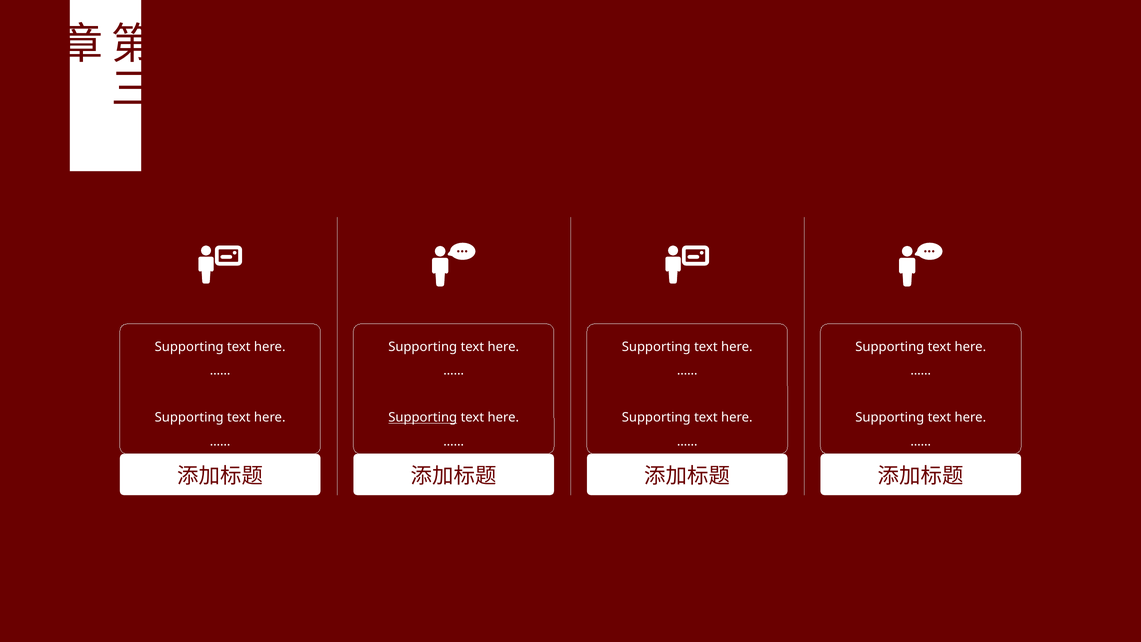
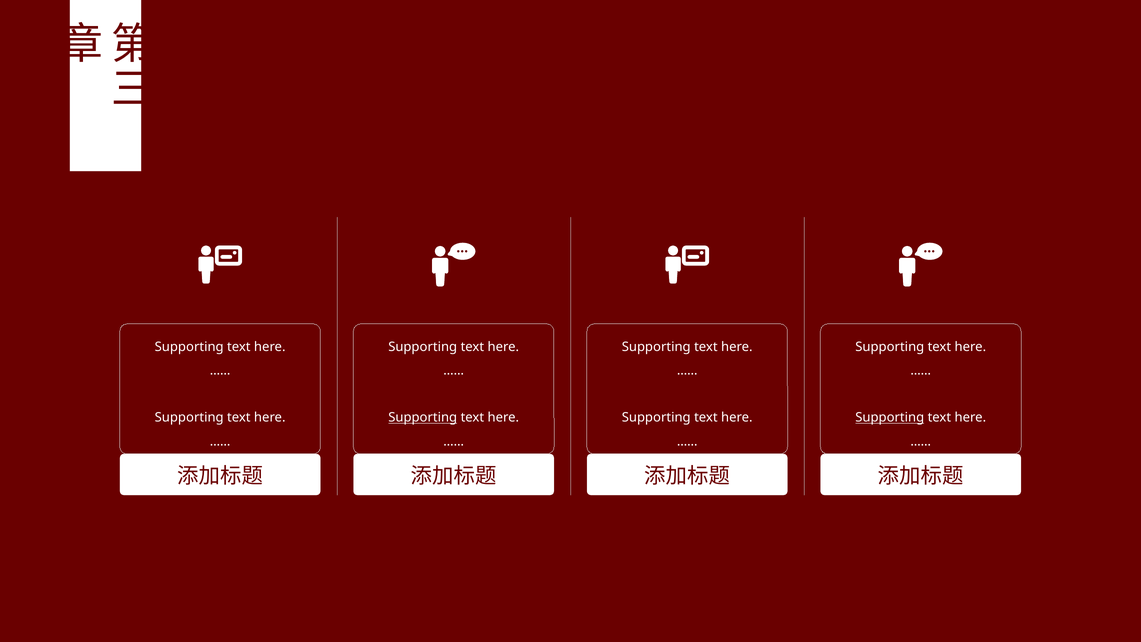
Supporting underline: none -> present (890, 418)
